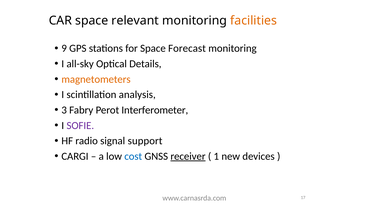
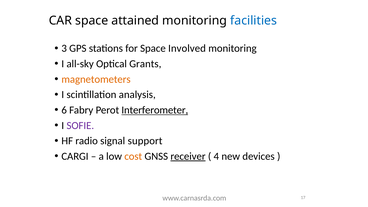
relevant: relevant -> attained (135, 21)
facilities colour: orange -> blue (254, 21)
9: 9 -> 3 (64, 48)
Forecast: Forecast -> Involved (187, 48)
Details: Details -> Grants (145, 64)
3: 3 -> 6 (64, 110)
Interferometer underline: none -> present (155, 110)
cost colour: blue -> orange (133, 156)
1: 1 -> 4 (216, 156)
